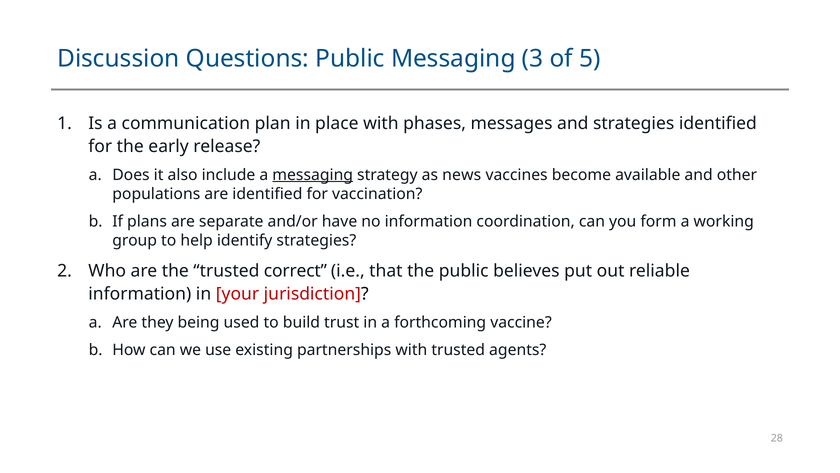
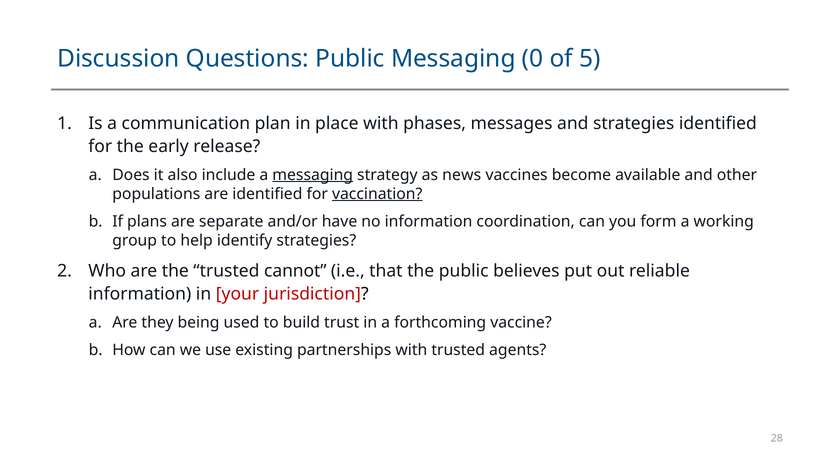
3: 3 -> 0 (533, 58)
vaccination underline: none -> present (377, 194)
correct: correct -> cannot (295, 271)
